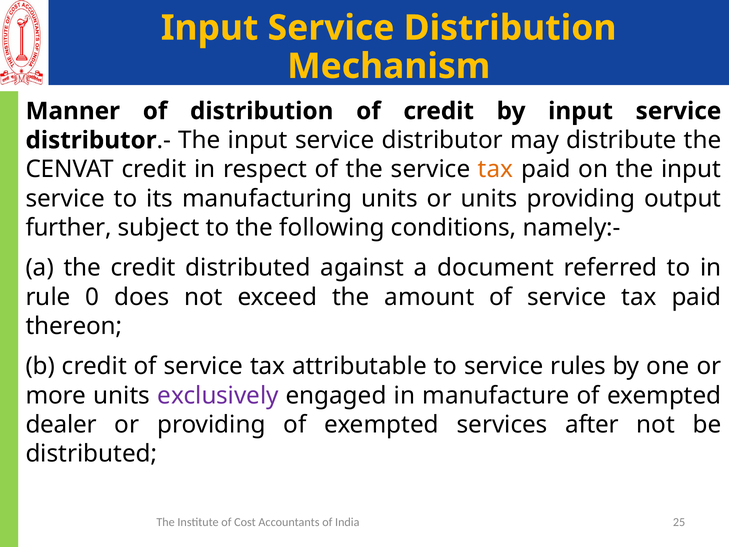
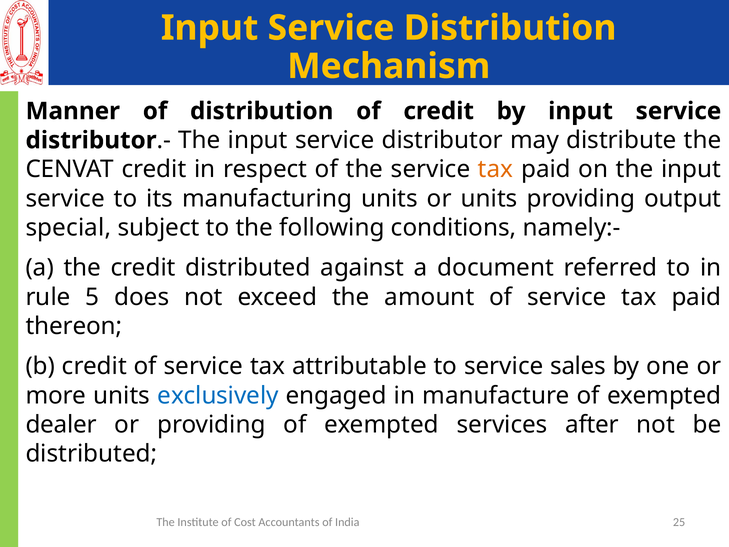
further: further -> special (68, 228)
0: 0 -> 5 (92, 297)
rules: rules -> sales (578, 366)
exclusively colour: purple -> blue (218, 395)
